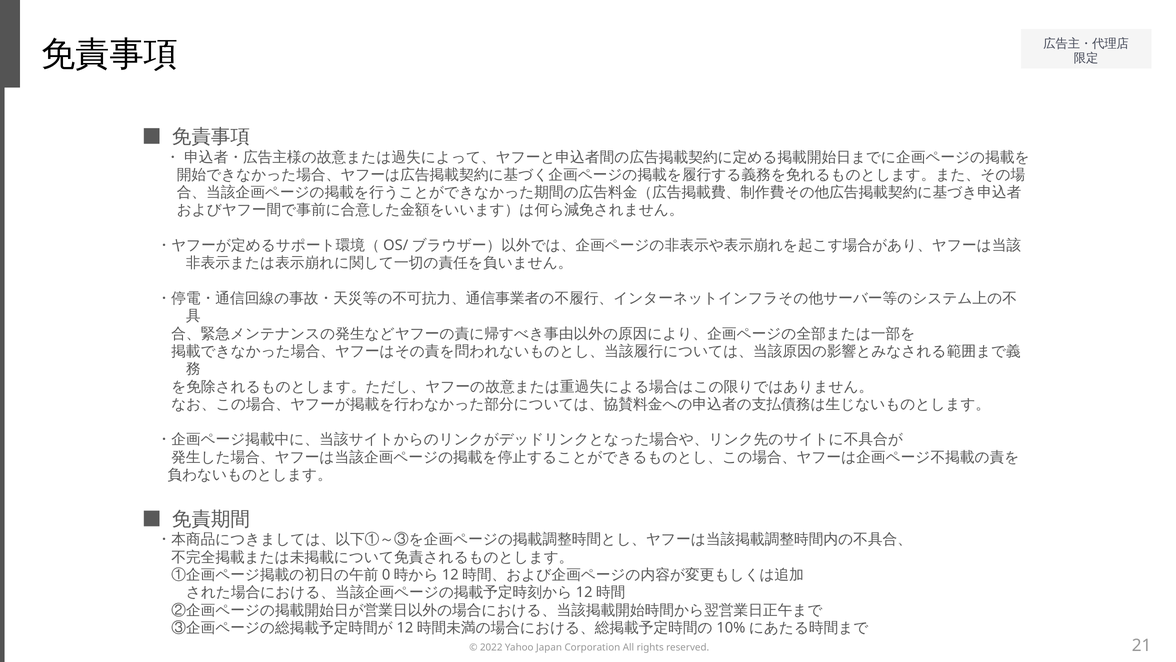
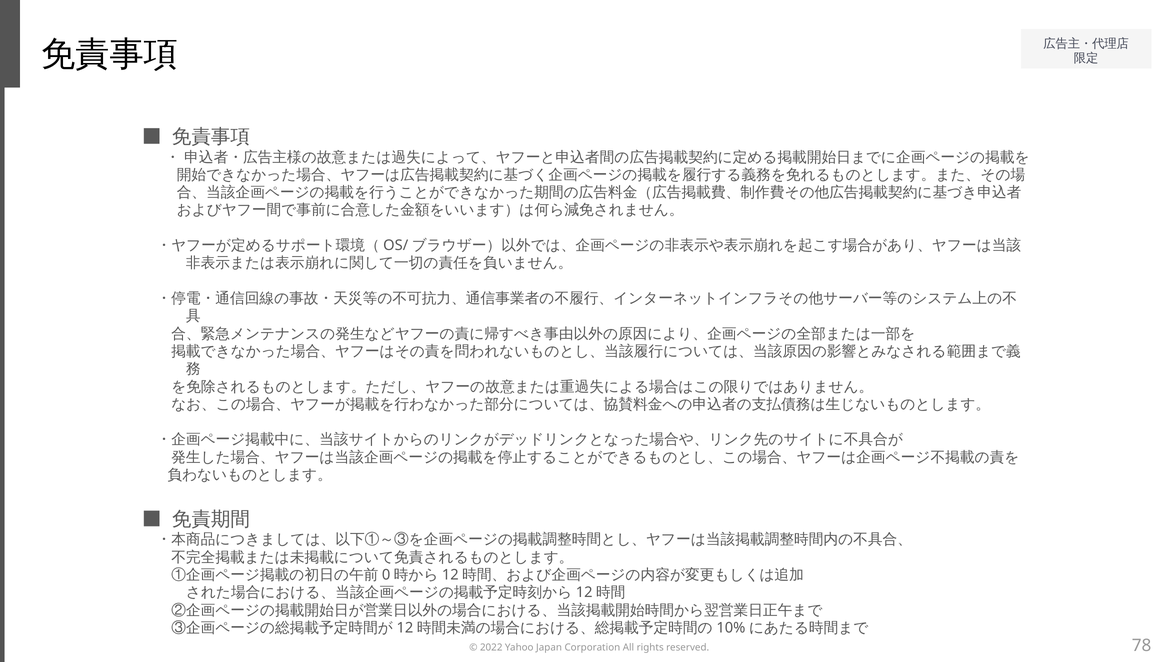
21: 21 -> 78 (1142, 645)
